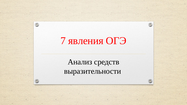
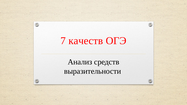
явления: явления -> качеств (86, 41)
